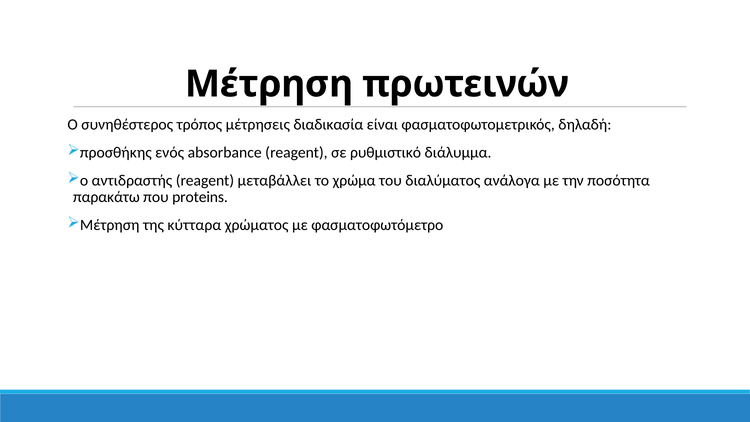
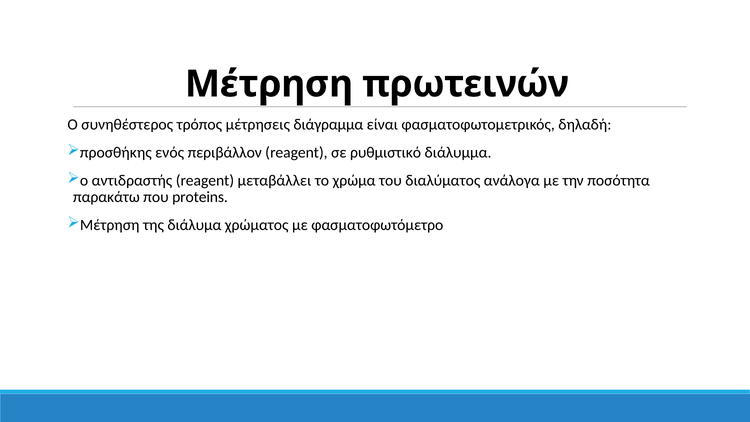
διαδικασία: διαδικασία -> διάγραμμα (328, 125)
absorbance: absorbance -> περιβάλλον (225, 153)
κύτταρα: κύτταρα -> διάλυμα (194, 225)
